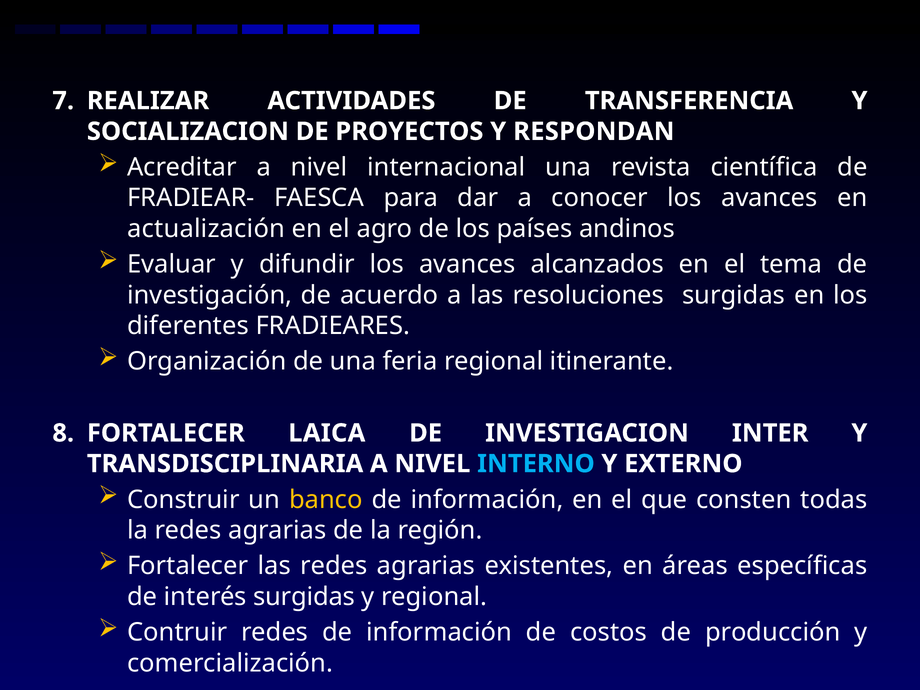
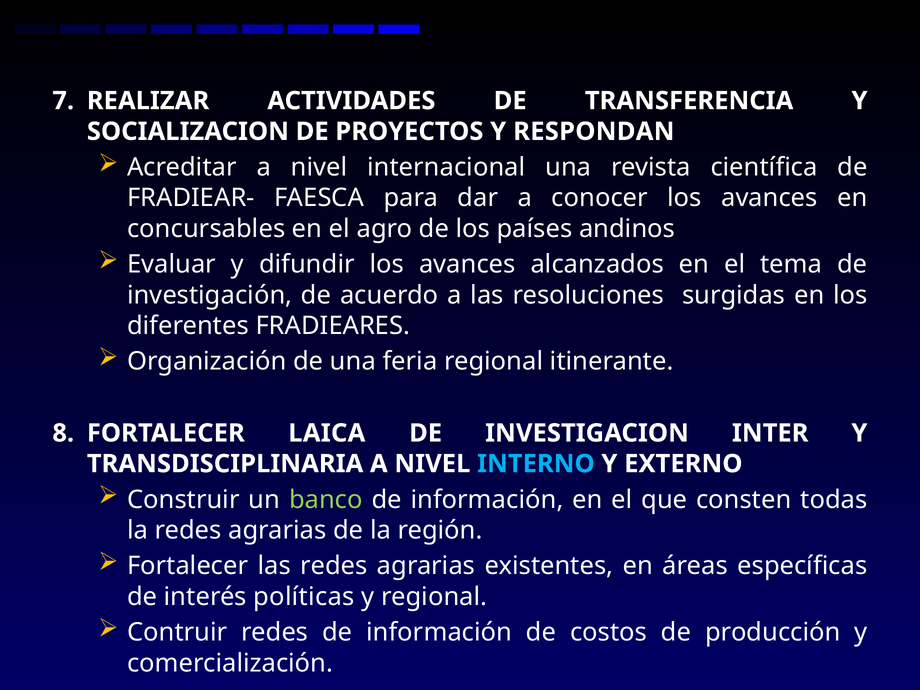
actualización: actualización -> concursables (206, 229)
banco colour: yellow -> light green (326, 500)
interés surgidas: surgidas -> políticas (304, 597)
